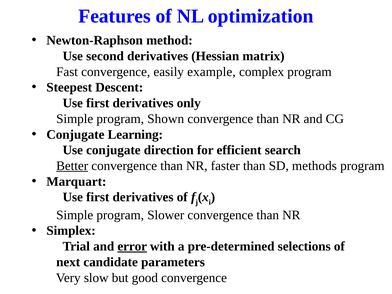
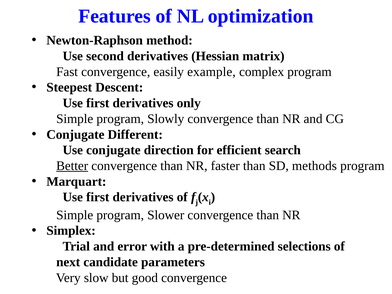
Shown: Shown -> Slowly (166, 119)
Learning: Learning -> Different (135, 134)
error underline: present -> none (132, 246)
